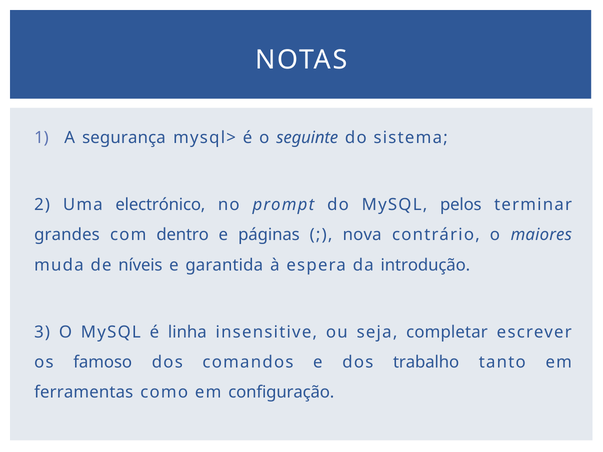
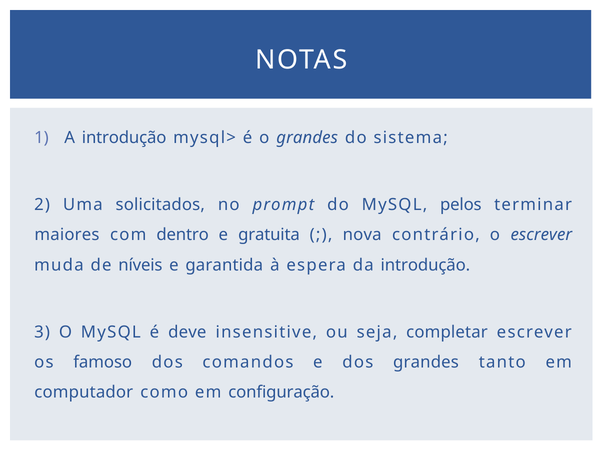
A segurança: segurança -> introdução (124, 138)
o seguinte: seguinte -> grandes (307, 138)
electrónico: electrónico -> solicitados (160, 205)
grandes: grandes -> maiores (67, 235)
páginas: páginas -> gratuita (269, 235)
o maiores: maiores -> escrever (541, 235)
linha: linha -> deve (187, 332)
dos trabalho: trabalho -> grandes (426, 362)
ferramentas: ferramentas -> computador (84, 393)
